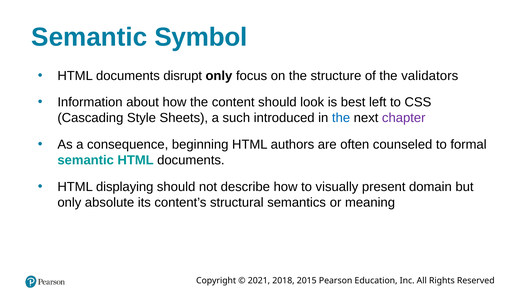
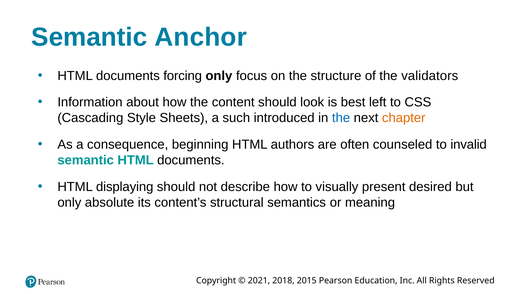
Symbol: Symbol -> Anchor (201, 37)
disrupt: disrupt -> forcing (183, 76)
chapter colour: purple -> orange (404, 118)
formal: formal -> invalid (469, 144)
domain: domain -> desired (430, 187)
